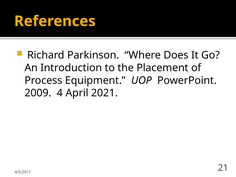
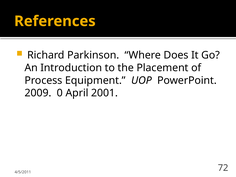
4: 4 -> 0 (60, 93)
2021: 2021 -> 2001 (105, 93)
21: 21 -> 72 (223, 168)
